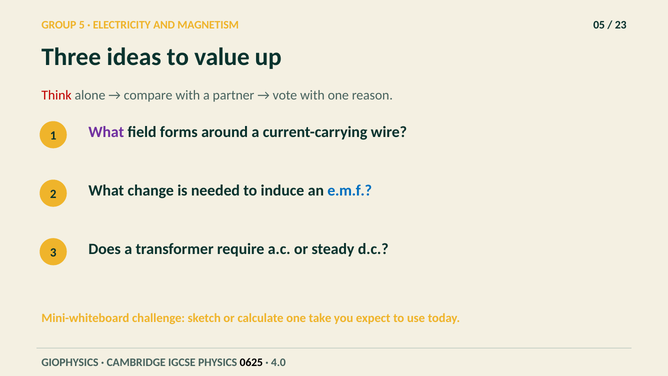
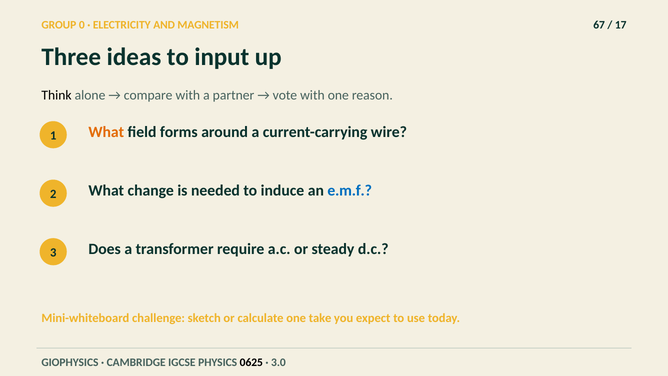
5: 5 -> 0 (82, 25)
05: 05 -> 67 (599, 25)
23: 23 -> 17 (621, 25)
value: value -> input (222, 57)
Think colour: red -> black (57, 95)
What colour: purple -> orange (106, 132)
4.0: 4.0 -> 3.0 (278, 362)
